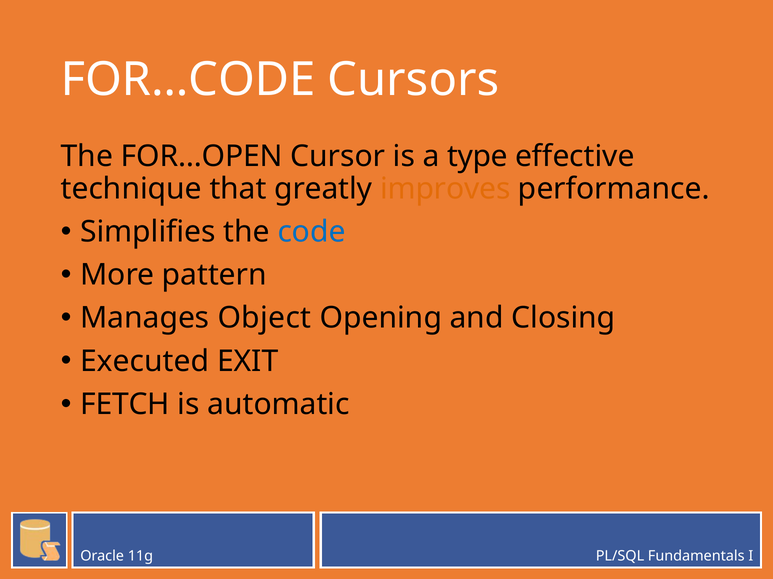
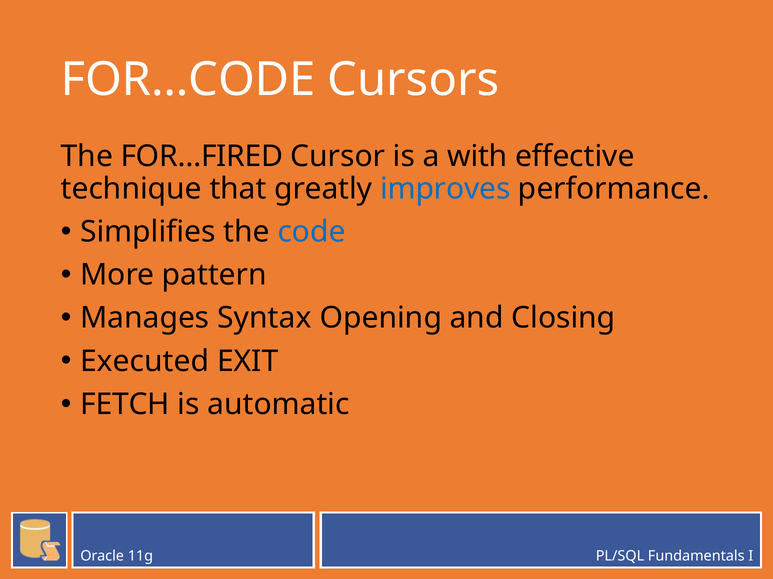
FOR…OPEN: FOR…OPEN -> FOR…FIRED (202, 157)
type: type -> with (478, 157)
improves colour: orange -> blue (445, 189)
Object: Object -> Syntax (264, 318)
